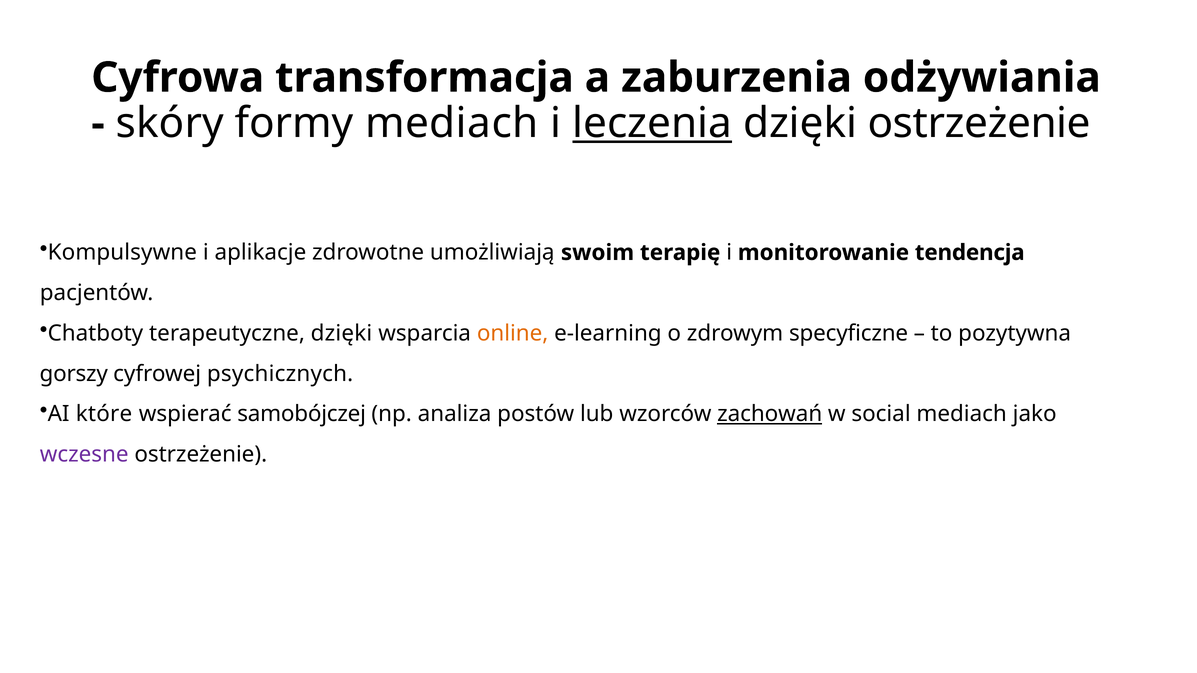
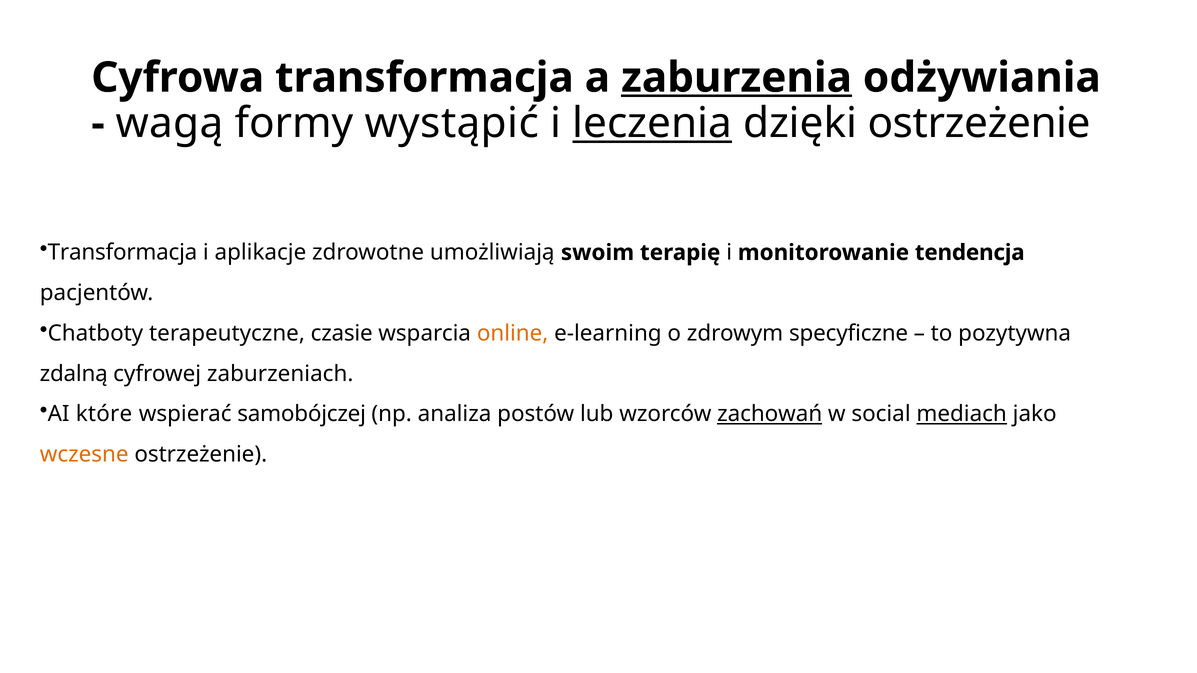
zaburzenia underline: none -> present (736, 78)
skóry: skóry -> wagą (170, 124)
formy mediach: mediach -> wystąpić (452, 124)
Kompulsywne: Kompulsywne -> Transformacja (123, 253)
terapeutyczne dzięki: dzięki -> czasie (342, 333)
gorszy: gorszy -> zdalną (74, 374)
psychicznych: psychicznych -> zaburzeniach (280, 374)
mediach underline: none -> present (962, 414)
wczesne colour: purple -> orange (84, 455)
